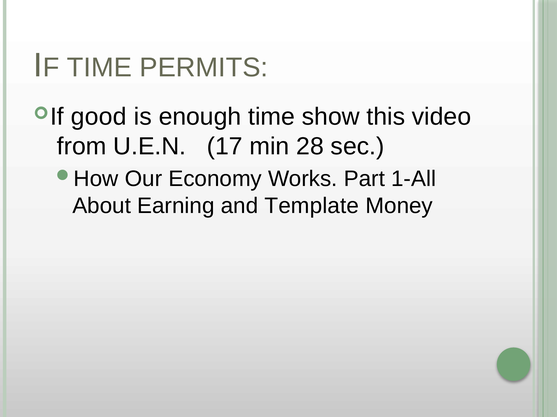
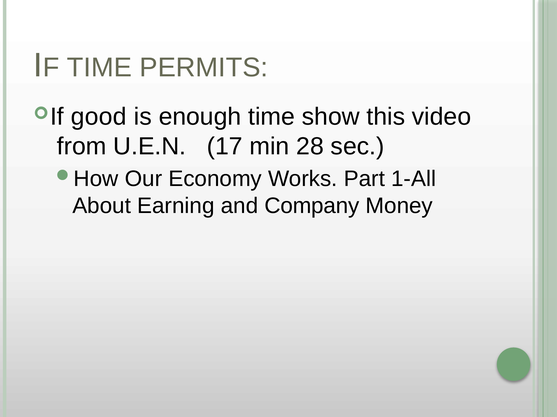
Template: Template -> Company (312, 206)
